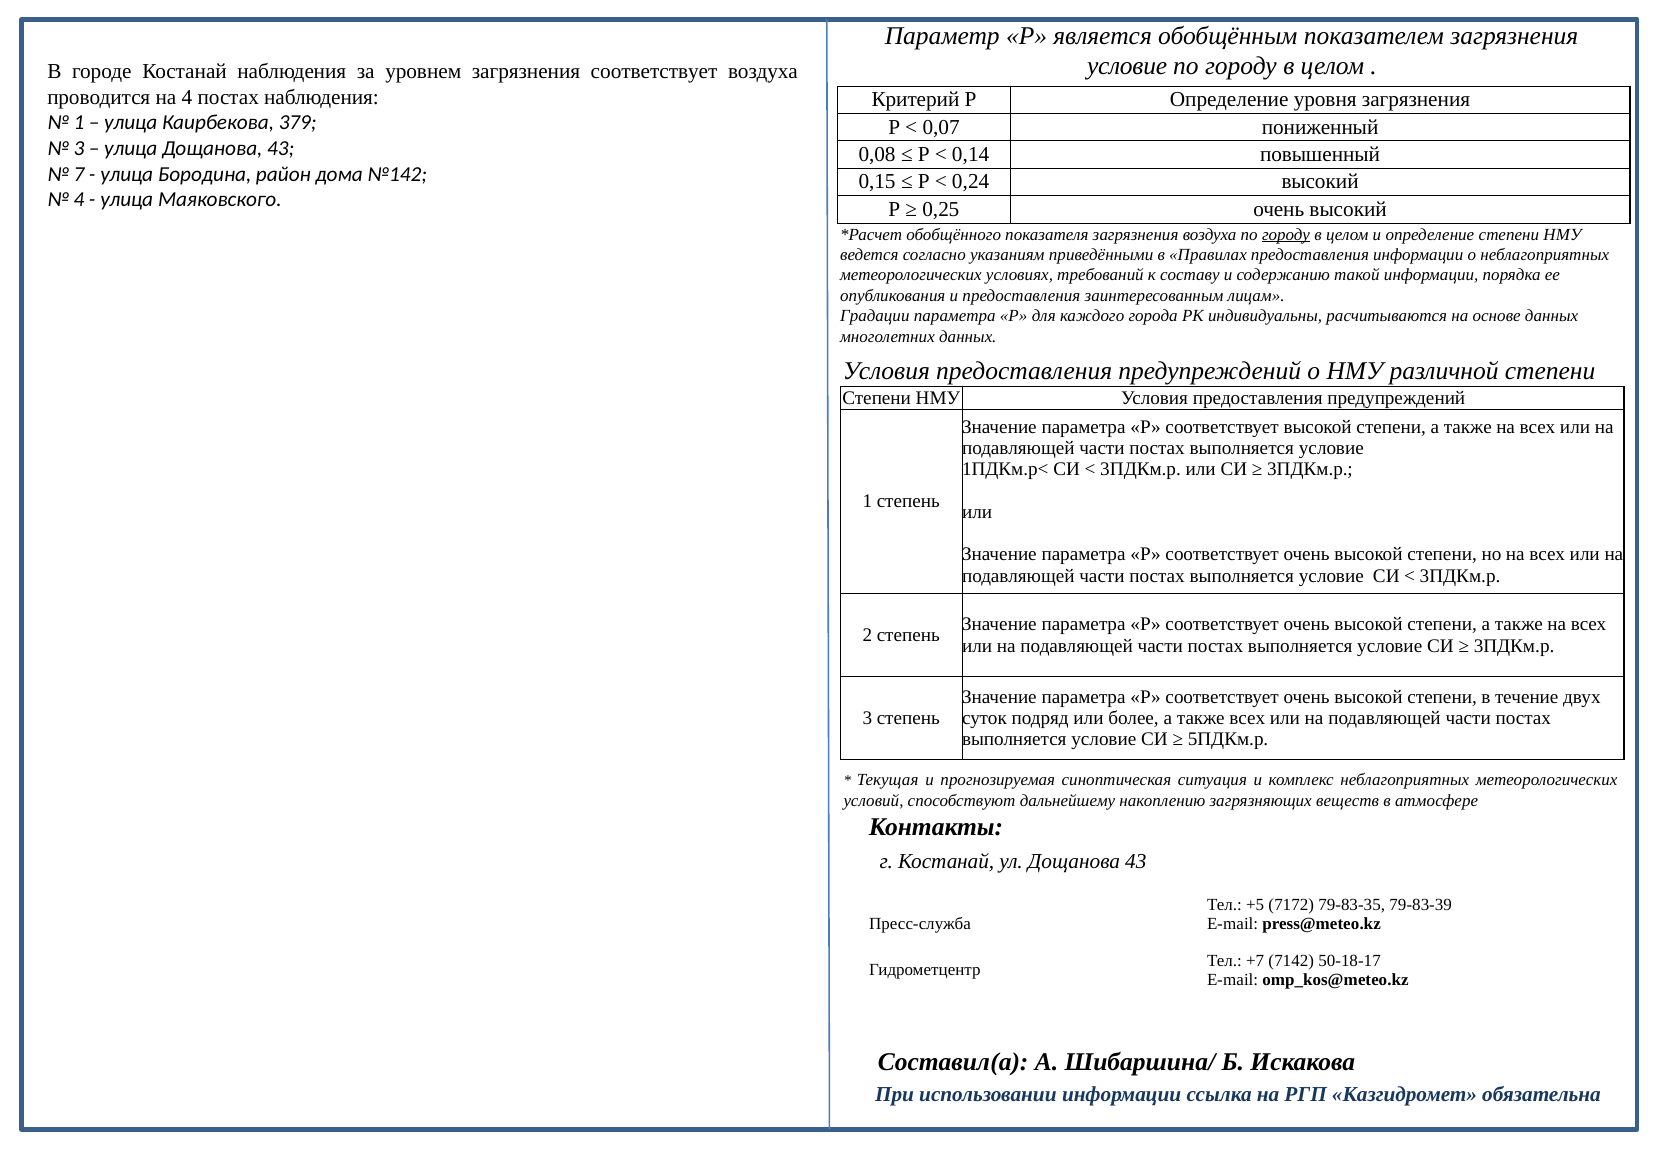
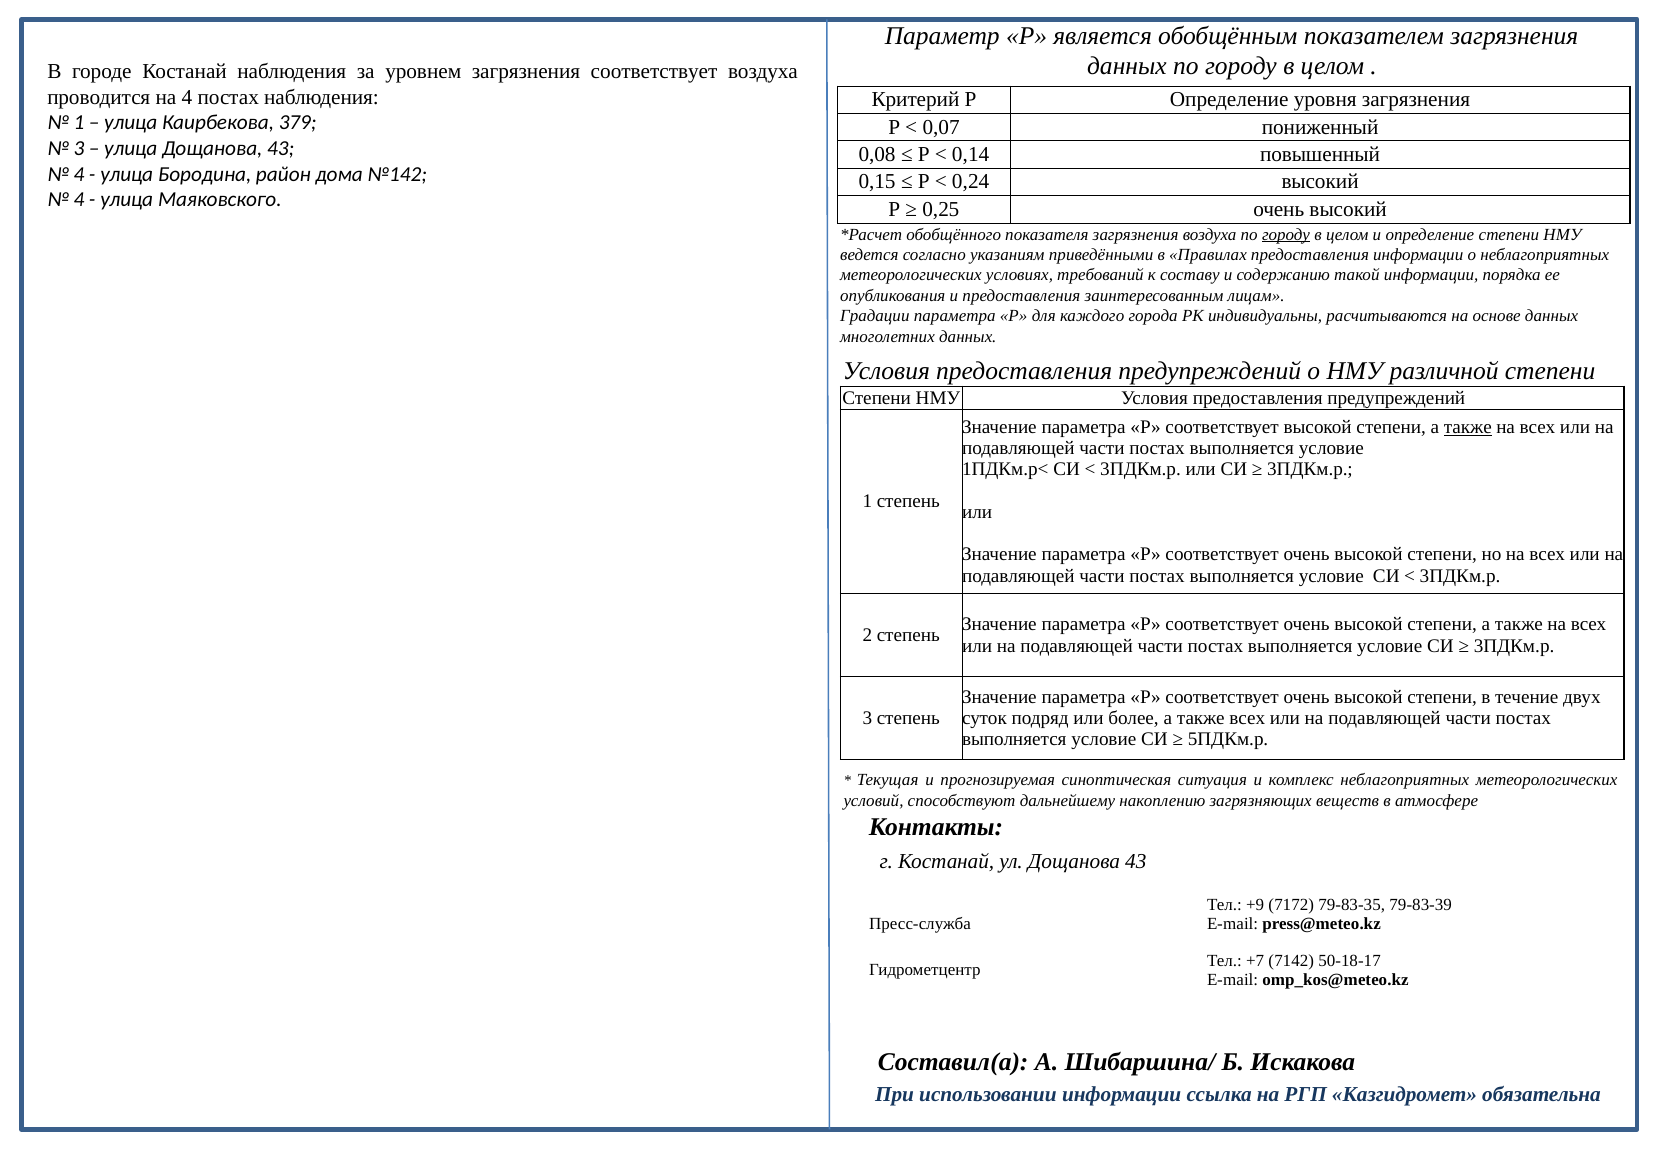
условие: условие -> данных (1127, 66)
7: 7 -> 4 (79, 174)
также underline: none -> present (1468, 427)
+5: +5 -> +9 (1255, 904)
